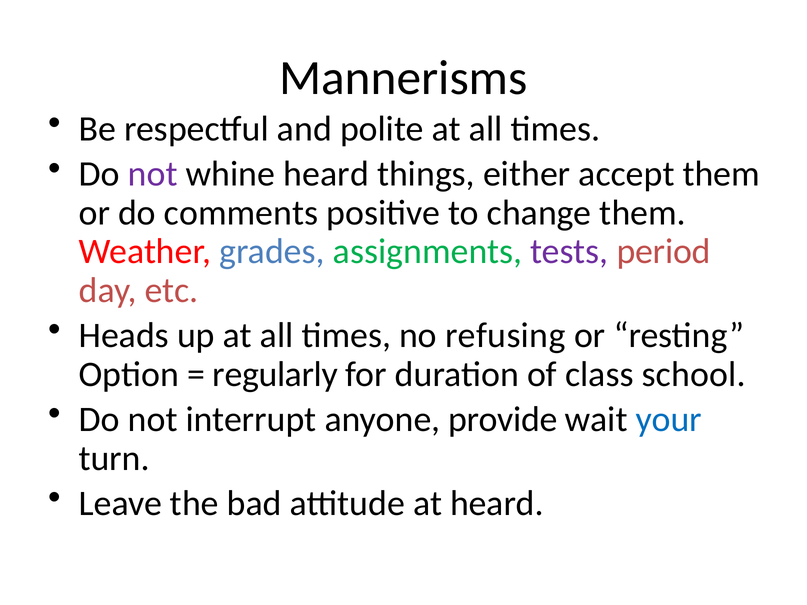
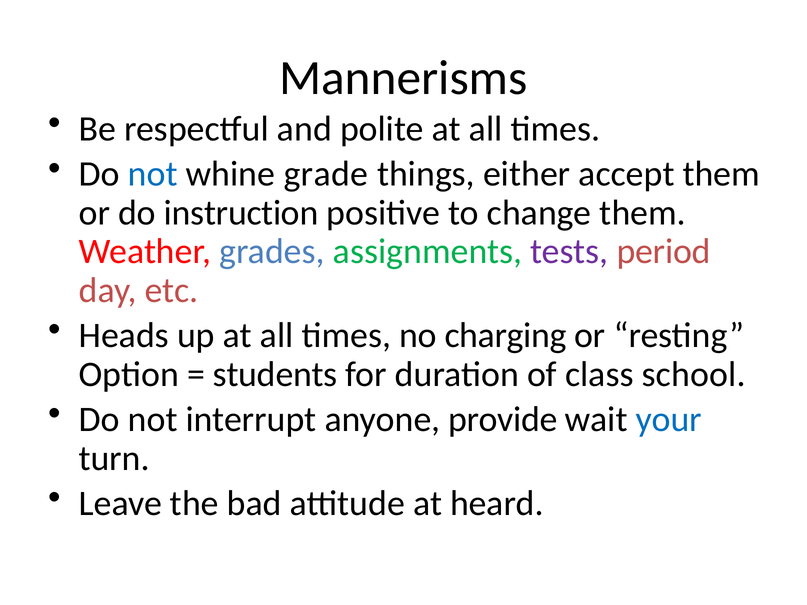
not colour: purple -> blue (153, 174)
whine heard: heard -> grade (326, 174)
comments: comments -> instruction (241, 213)
refusing: refusing -> charging (506, 336)
regularly: regularly -> students (275, 374)
